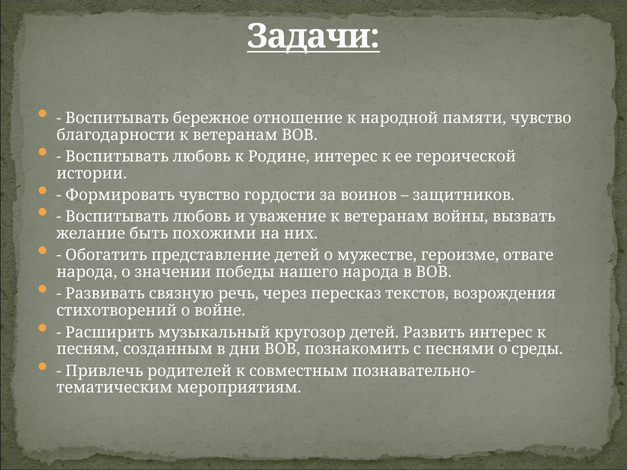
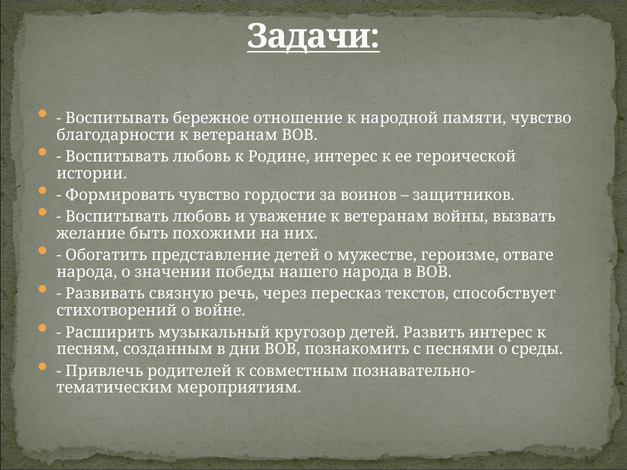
возрождения: возрождения -> способствует (504, 294)
